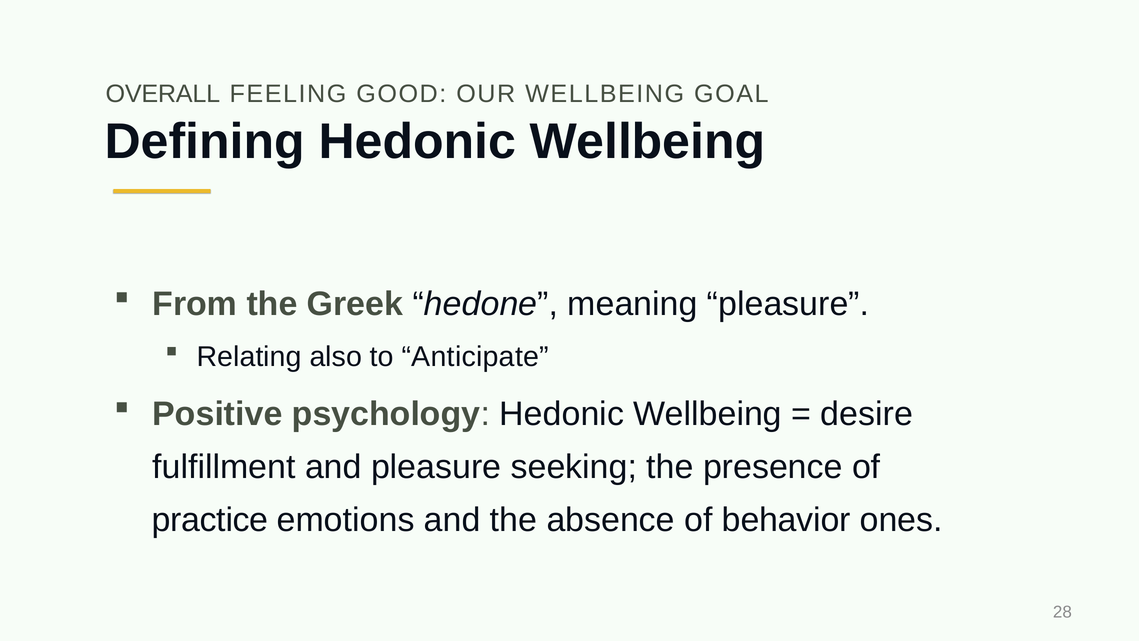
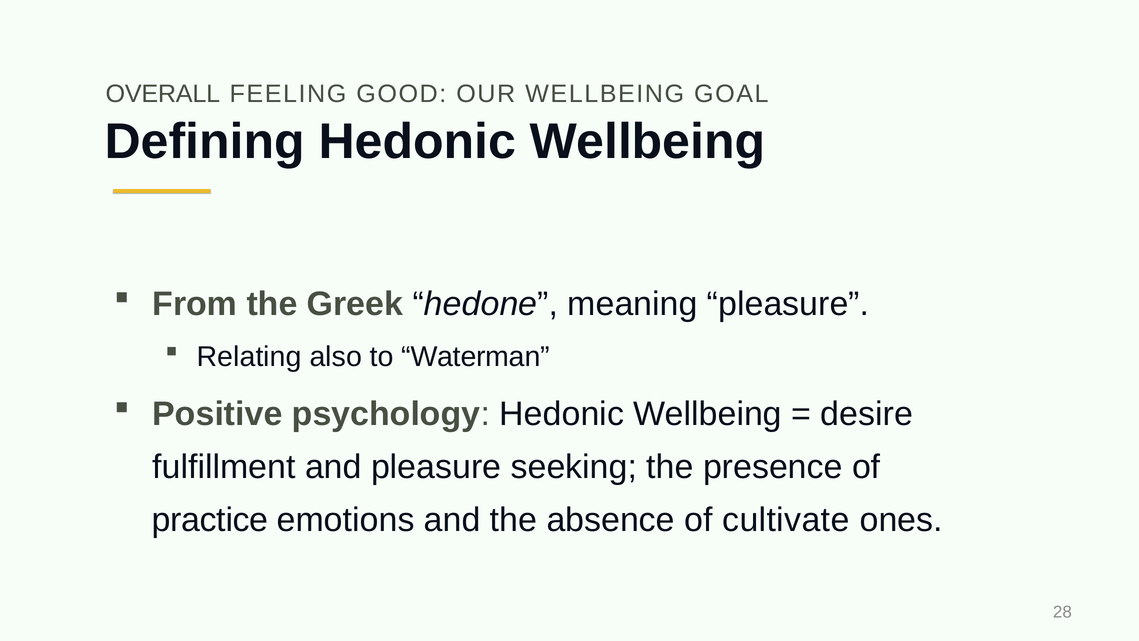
Anticipate: Anticipate -> Waterman (476, 357)
behavior: behavior -> cultivate (786, 520)
